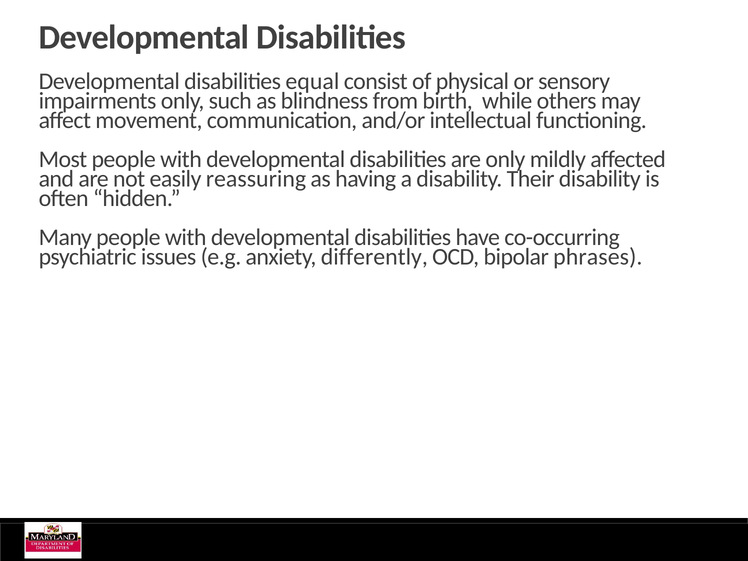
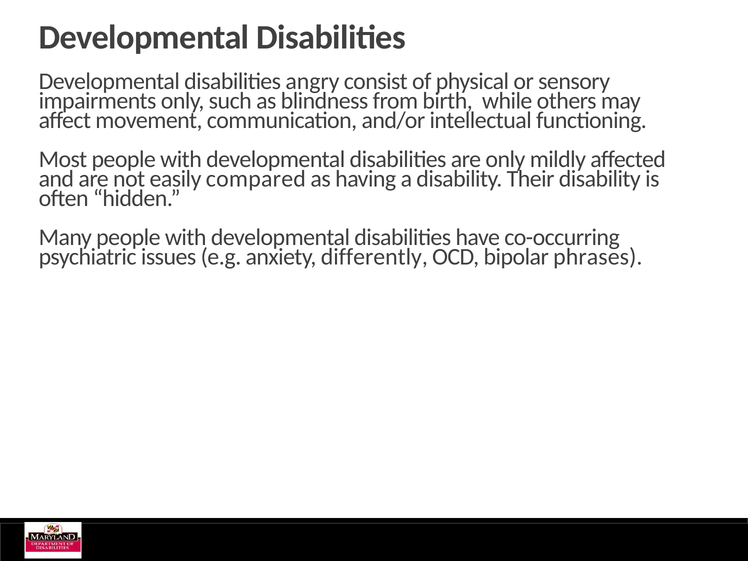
equal: equal -> angry (312, 81)
reassuring: reassuring -> compared (256, 179)
